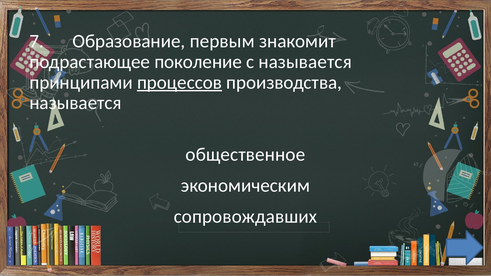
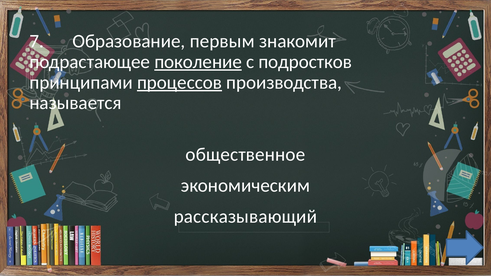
поколение underline: none -> present (198, 62)
с называется: называется -> подростков (305, 62)
сопровождавших: сопровождавших -> рассказывающий (245, 217)
